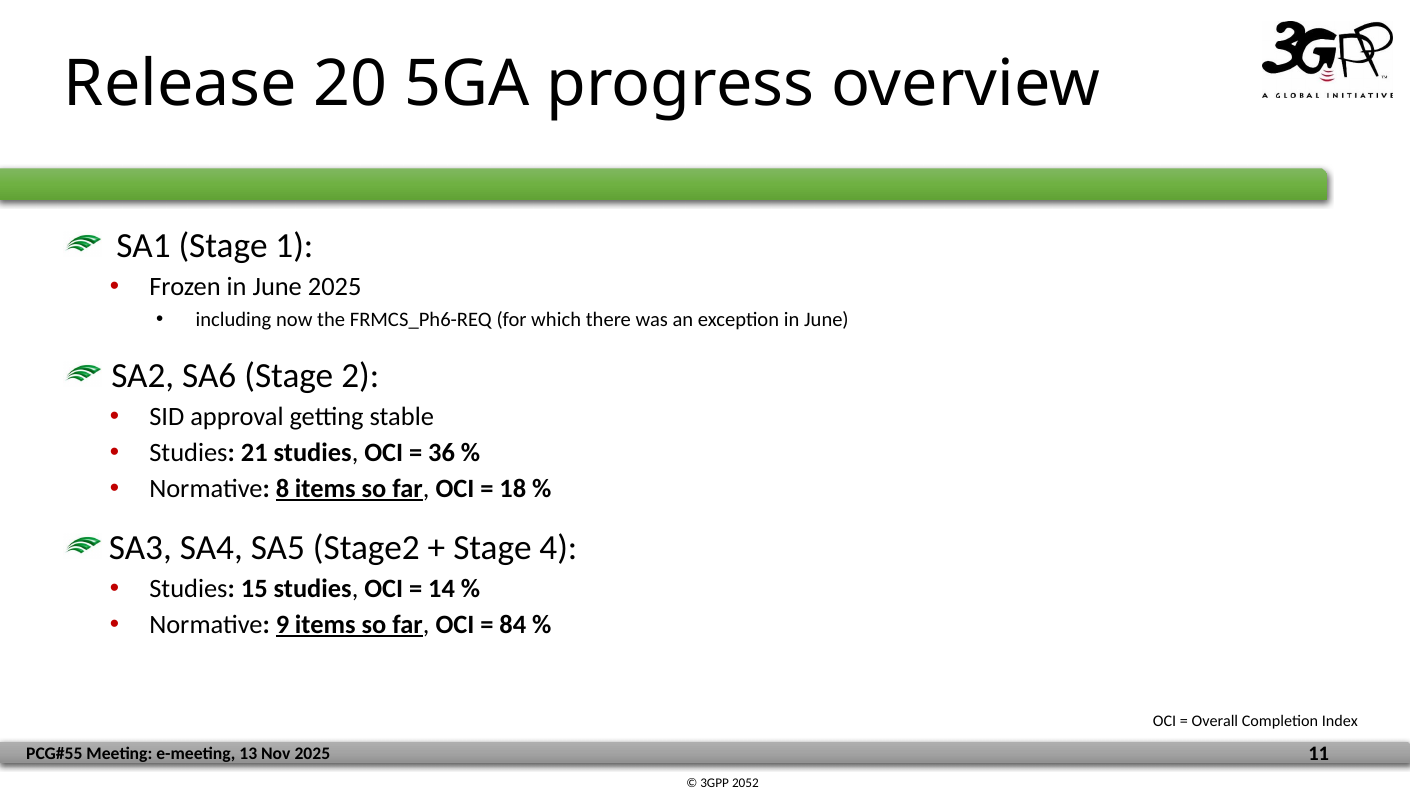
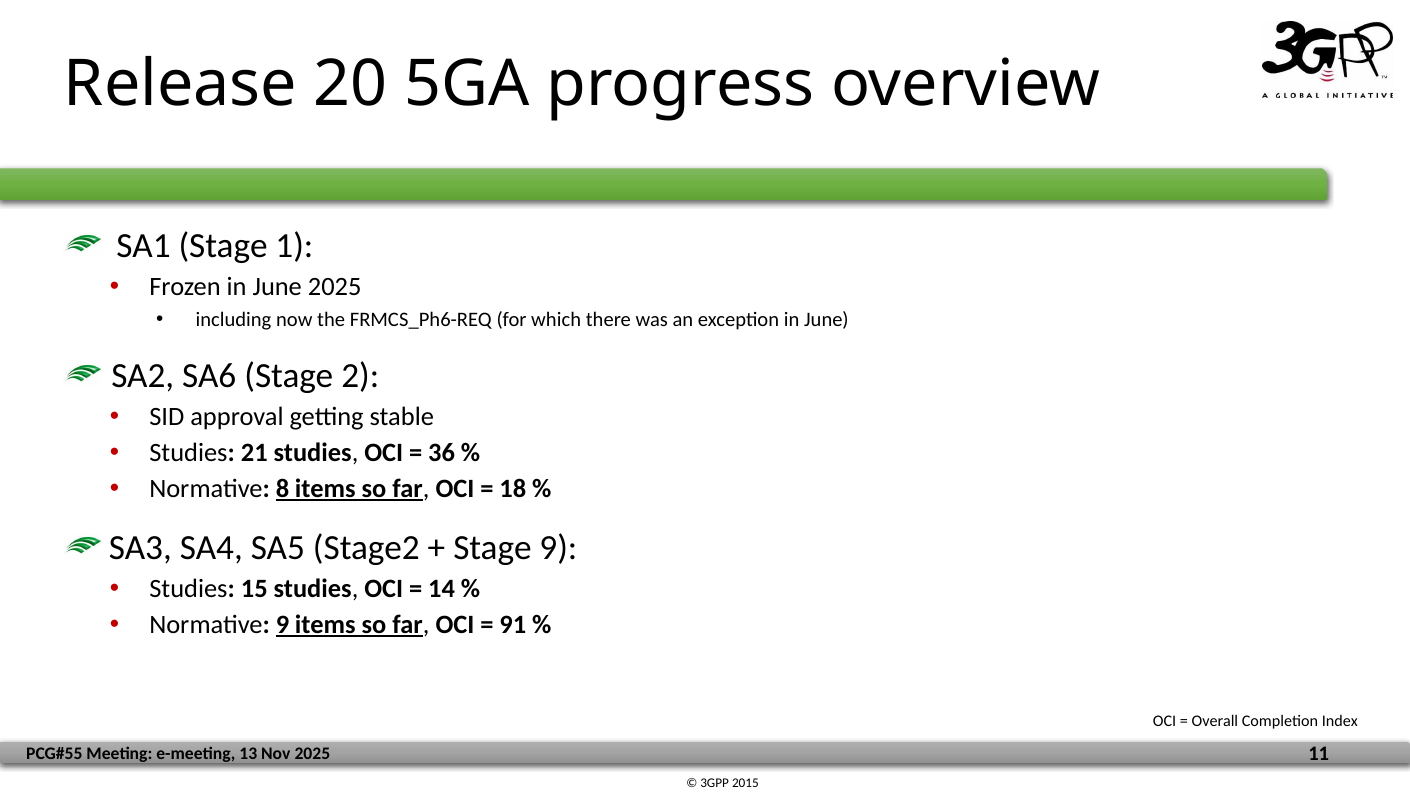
Stage 4: 4 -> 9 (558, 548)
84: 84 -> 91 (513, 625)
2052: 2052 -> 2015 (745, 783)
